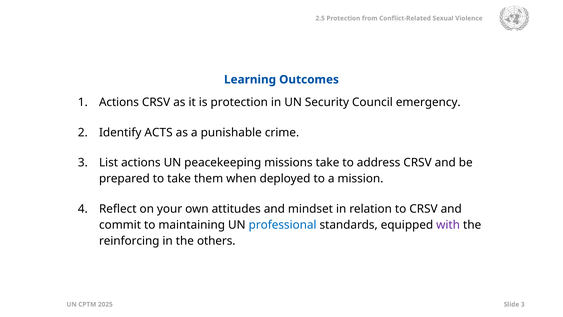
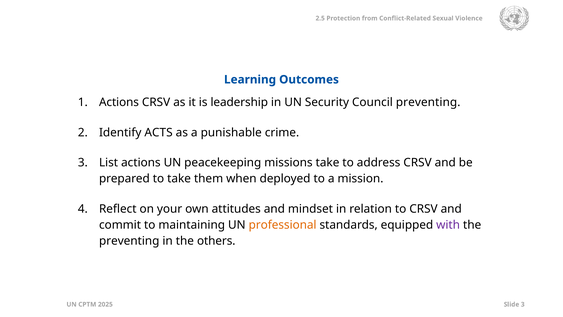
is protection: protection -> leadership (239, 102)
Council emergency: emergency -> preventing (428, 102)
professional colour: blue -> orange (283, 225)
reinforcing: reinforcing -> preventing (129, 241)
